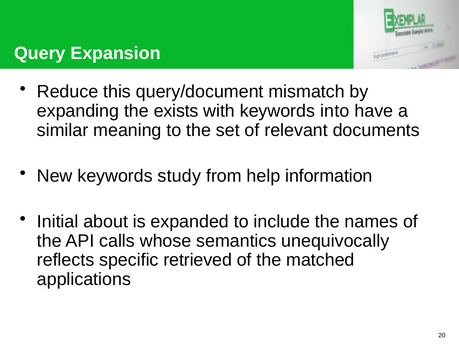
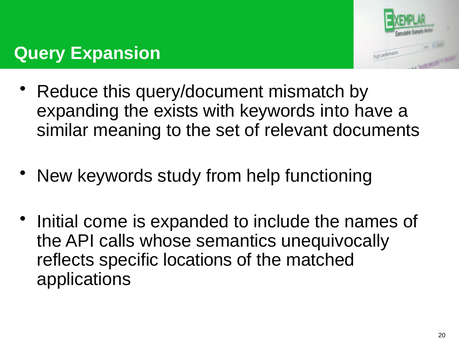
information: information -> functioning (329, 176)
about: about -> come (106, 222)
retrieved: retrieved -> locations (198, 260)
